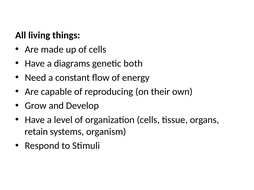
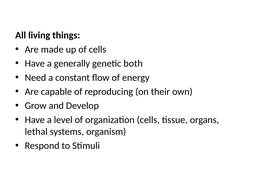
diagrams: diagrams -> generally (72, 64)
retain: retain -> lethal (36, 132)
